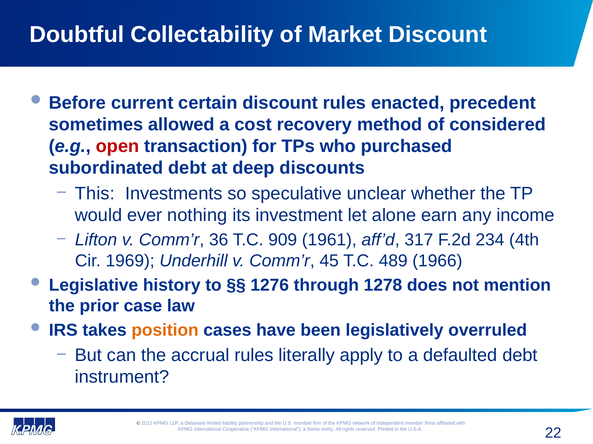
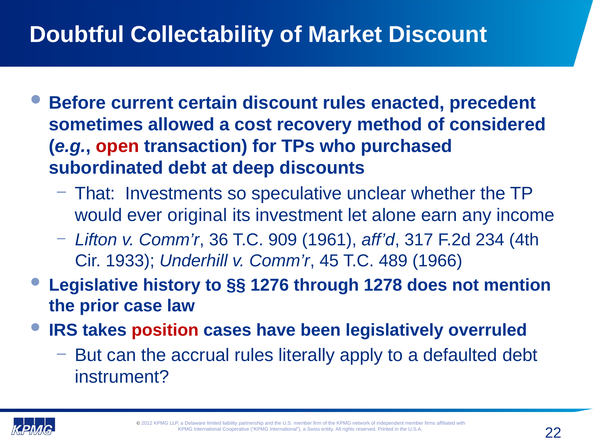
This: This -> That (95, 194)
nothing: nothing -> original (197, 216)
1969: 1969 -> 1933 (130, 261)
position colour: orange -> red (165, 331)
